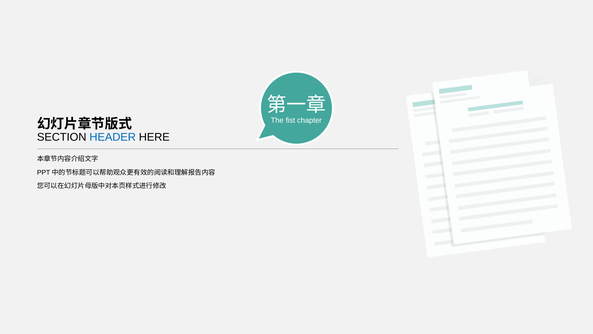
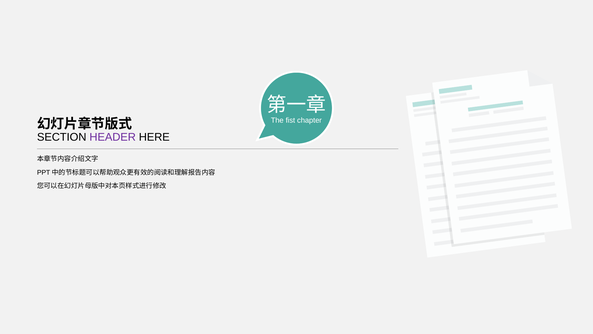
HEADER colour: blue -> purple (113, 137)
